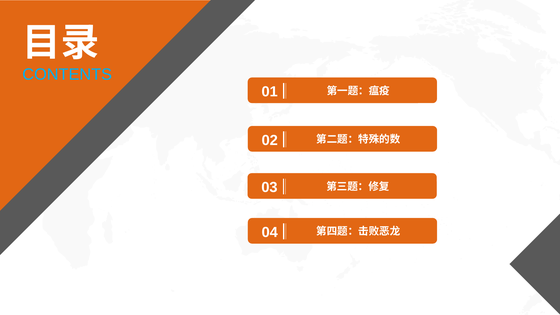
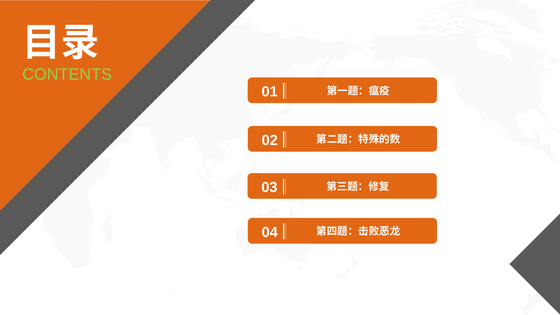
CONTENTS colour: light blue -> light green (67, 75)
